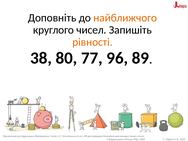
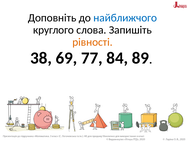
найближчого colour: orange -> blue (125, 18)
чисел: чисел -> слова (91, 30)
80: 80 -> 69 (66, 58)
96: 96 -> 84 (117, 58)
